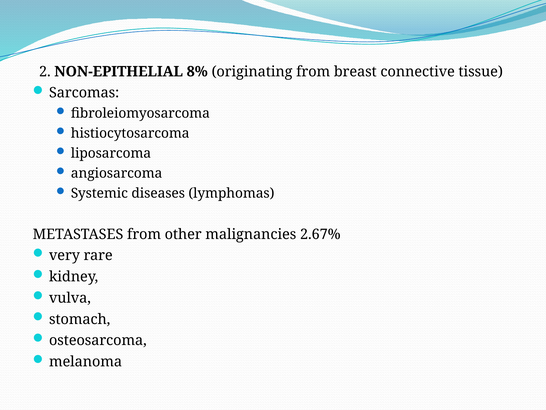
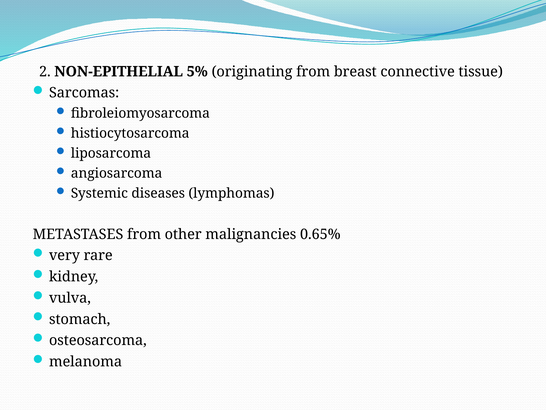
8%: 8% -> 5% (197, 71)
2.67%: 2.67% -> 0.65% (320, 234)
